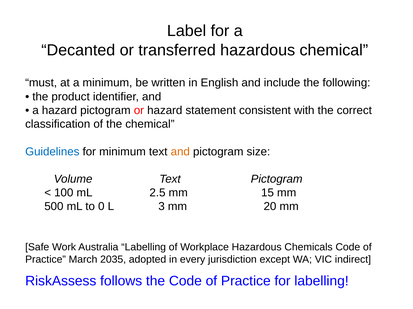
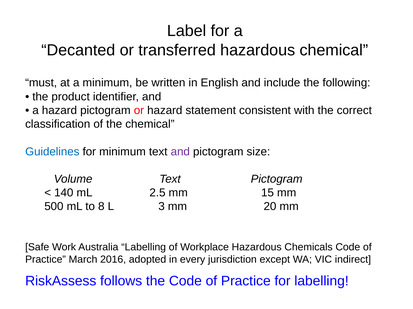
and colour: orange -> purple (180, 152)
100: 100 -> 140 (64, 193)
0: 0 -> 8 (101, 207)
2035: 2035 -> 2016 (113, 260)
